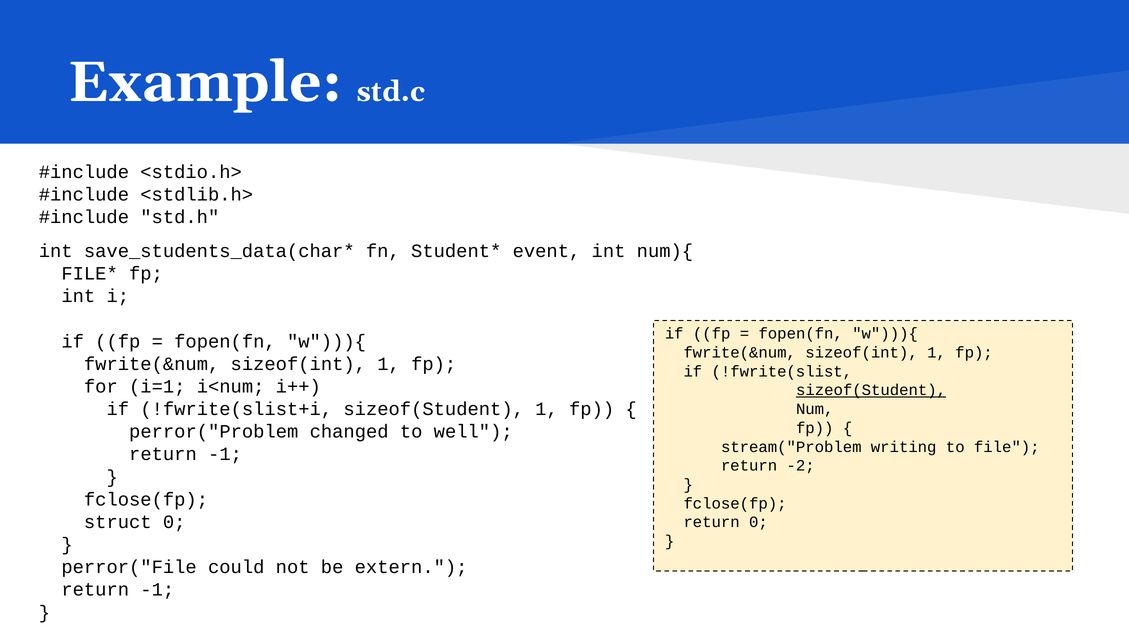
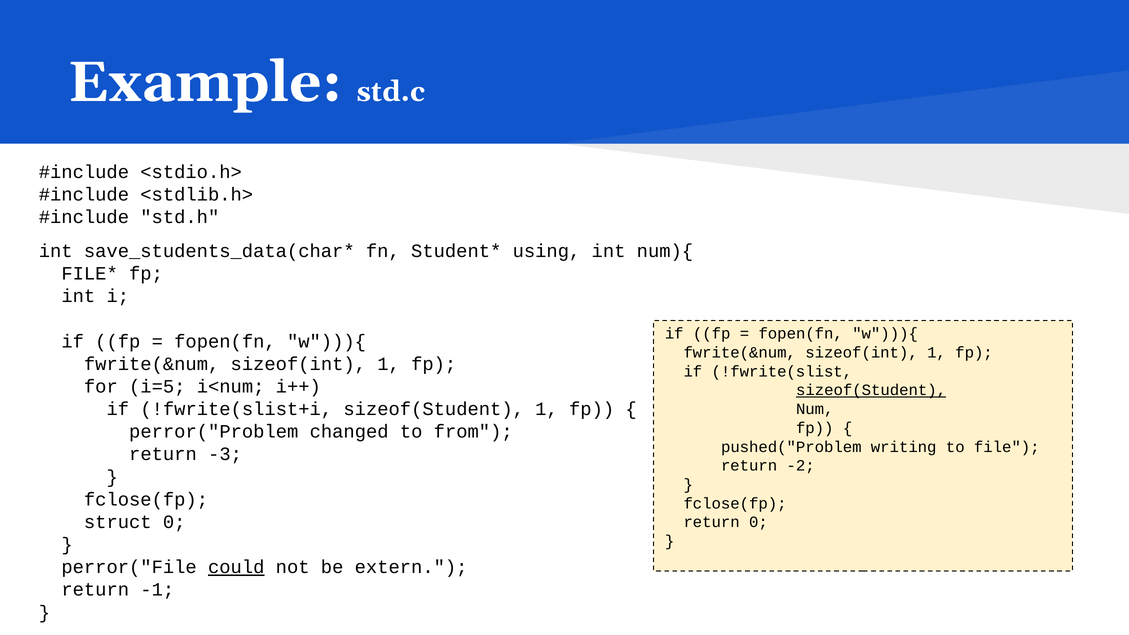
event: event -> using (546, 251)
i=1: i=1 -> i=5 (157, 387)
well: well -> from (473, 432)
stream("Problem: stream("Problem -> pushed("Problem (791, 447)
-1: -1 -> -3 (225, 454)
could underline: none -> present (236, 567)
